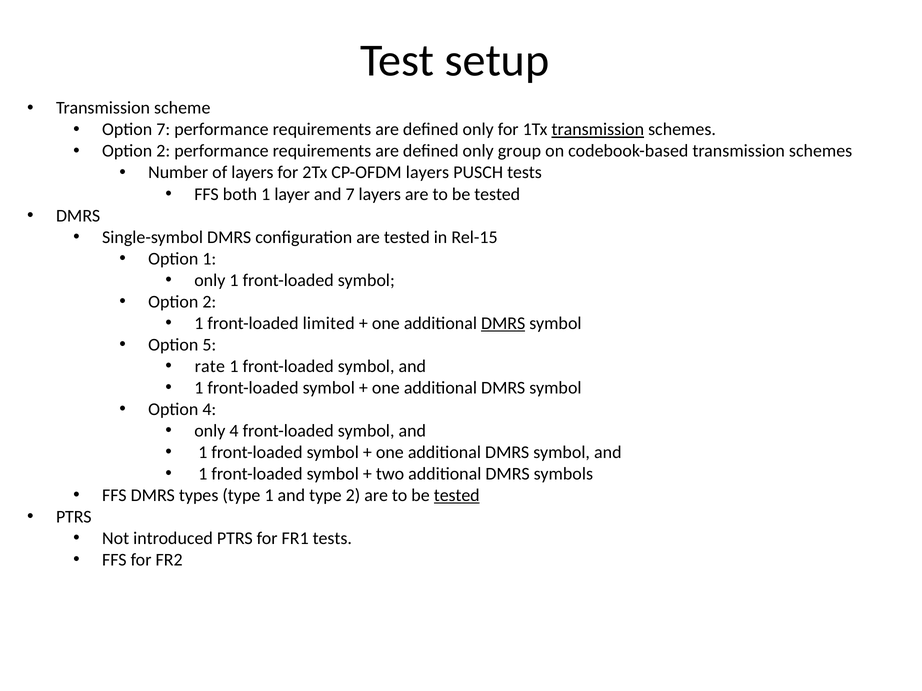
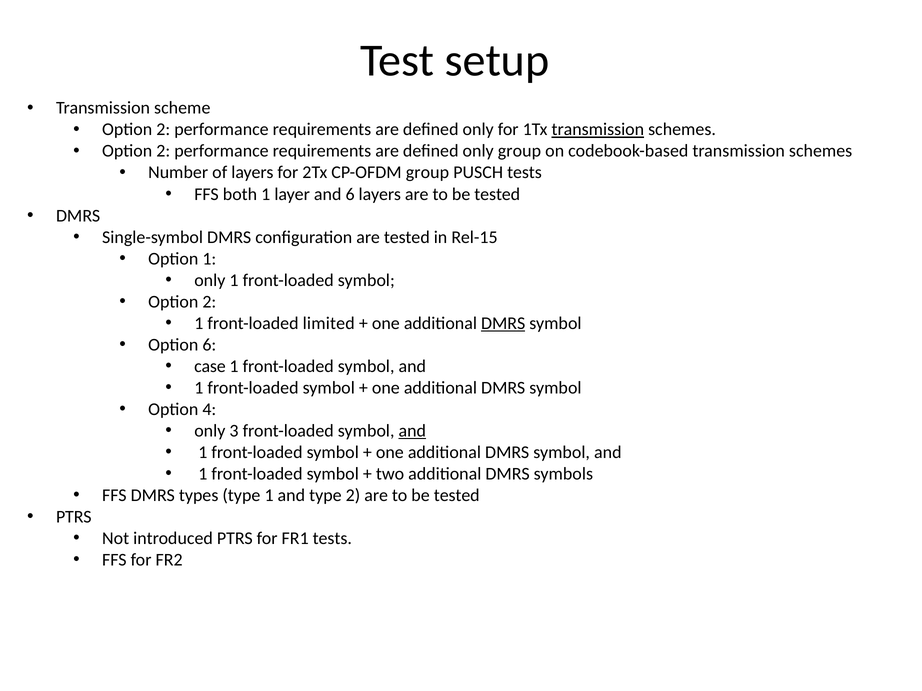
7: 7 -> 2 (163, 130)
CP-OFDM layers: layers -> group (427, 173)
and 7: 7 -> 6 (350, 194)
Option 5: 5 -> 6 (209, 345)
rate: rate -> case (210, 366)
only 4: 4 -> 3 (234, 431)
and underline: none -> present (412, 431)
tested underline: present -> none (457, 496)
